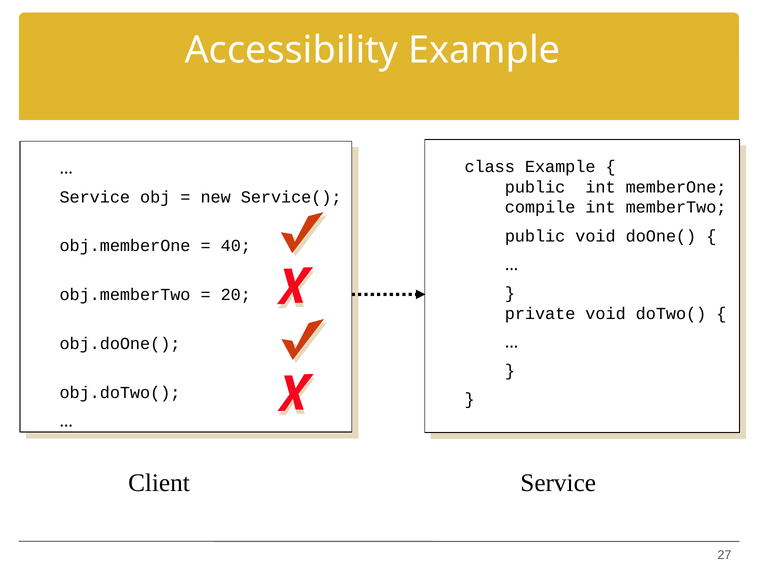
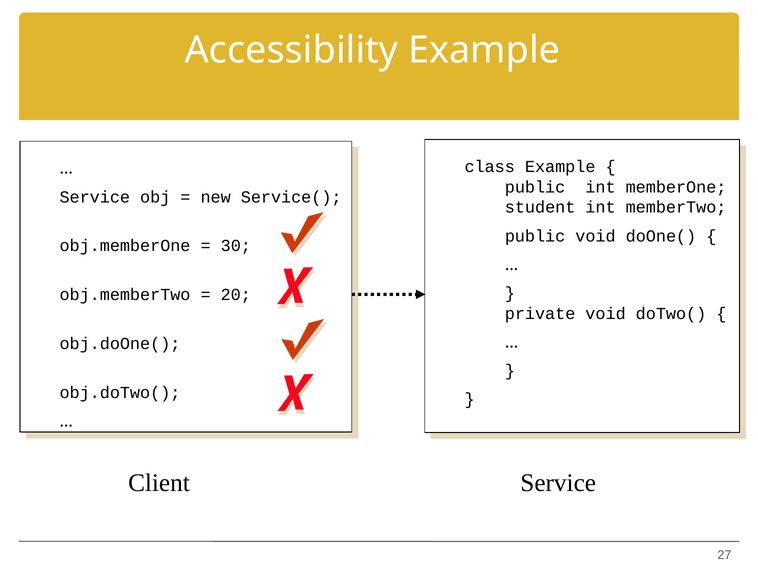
compile: compile -> student (540, 207)
40: 40 -> 30 (236, 246)
